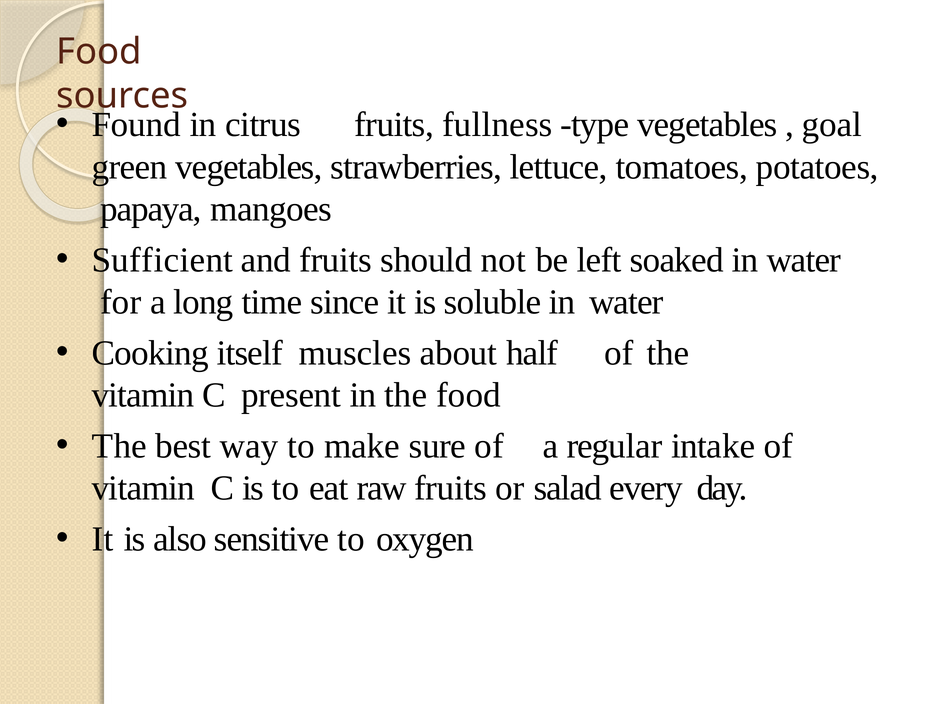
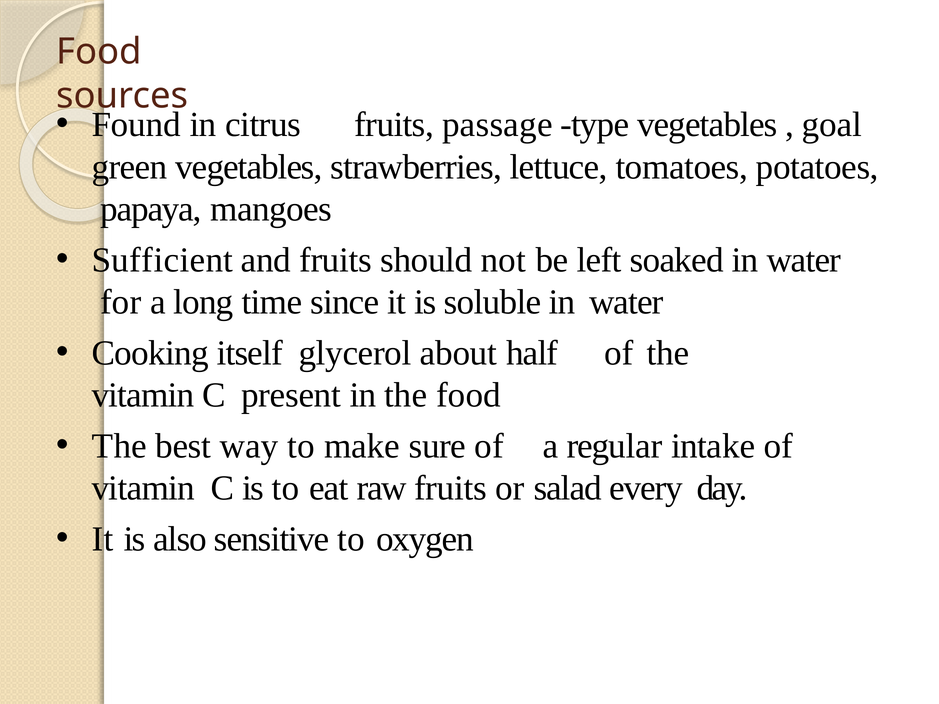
fullness: fullness -> passage (497, 125)
muscles: muscles -> glycerol (355, 353)
